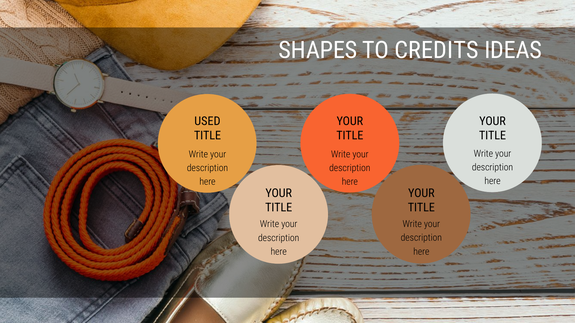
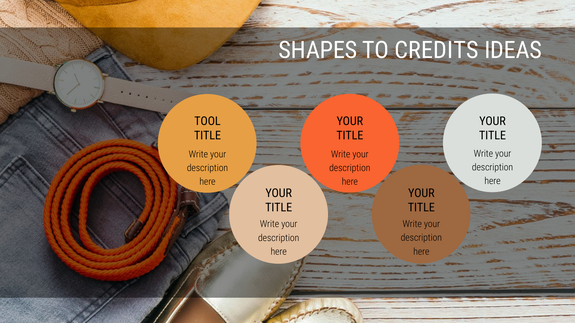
USED: USED -> TOOL (207, 121)
